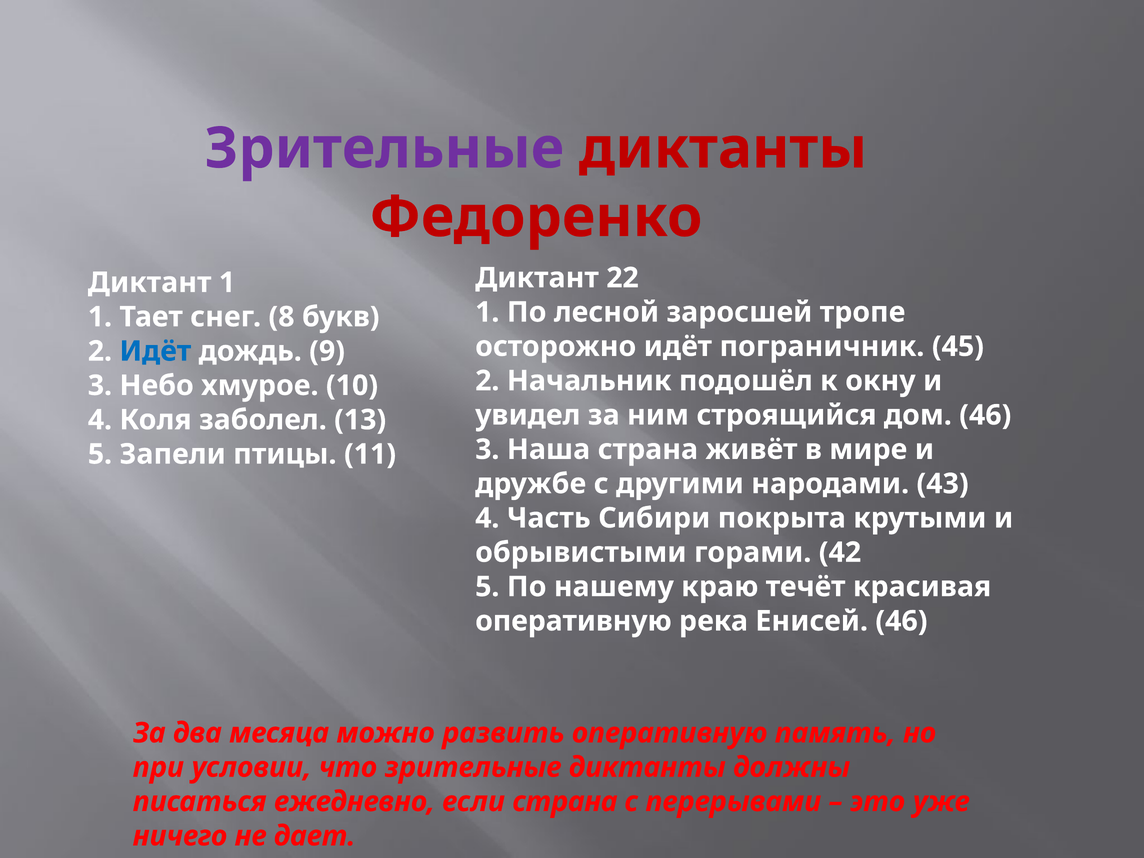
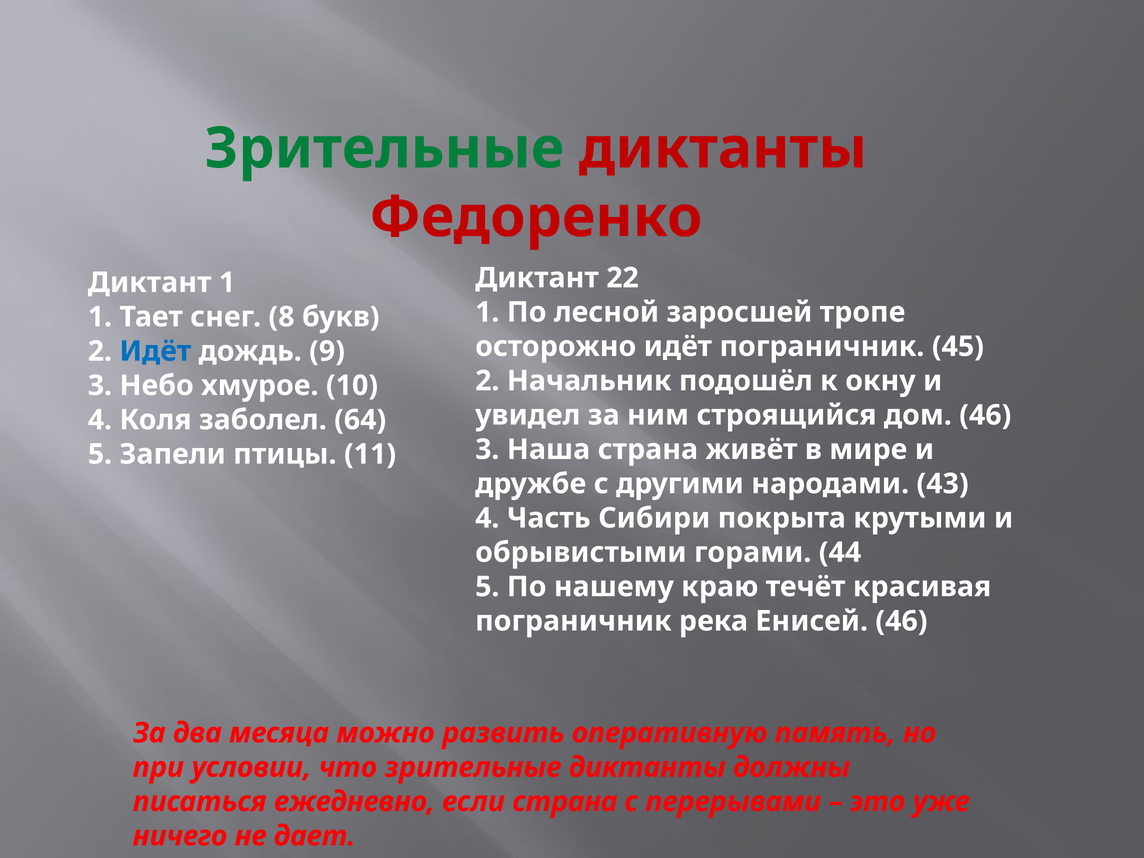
Зрительные colour: purple -> green (384, 149)
13: 13 -> 64 (360, 420)
42: 42 -> 44 (840, 552)
оперативную: оперативную -> пограничник (573, 621)
